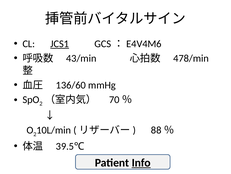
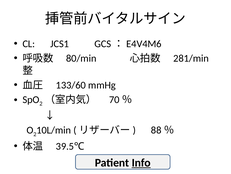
JCS1 underline: present -> none (60, 44)
43/min: 43/min -> 80/min (81, 58)
478/min: 478/min -> 281/min (191, 58)
136/60: 136/60 -> 133/60 (71, 85)
